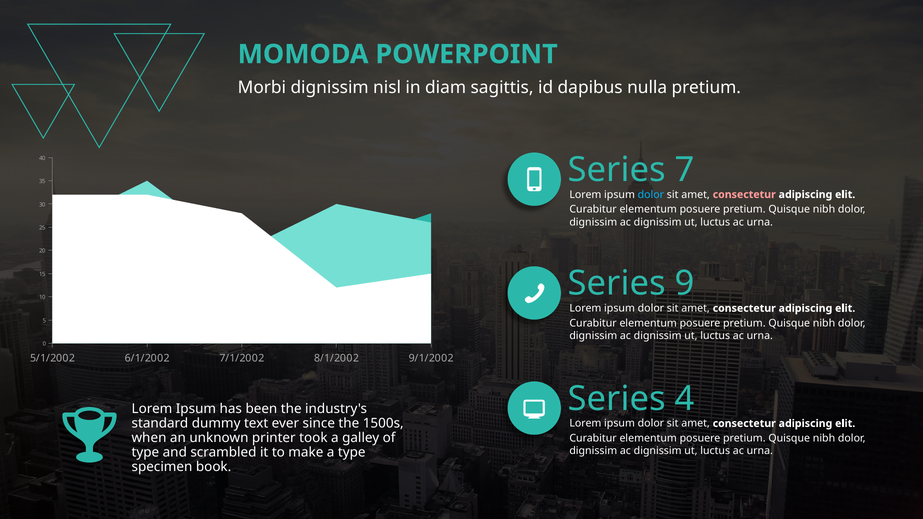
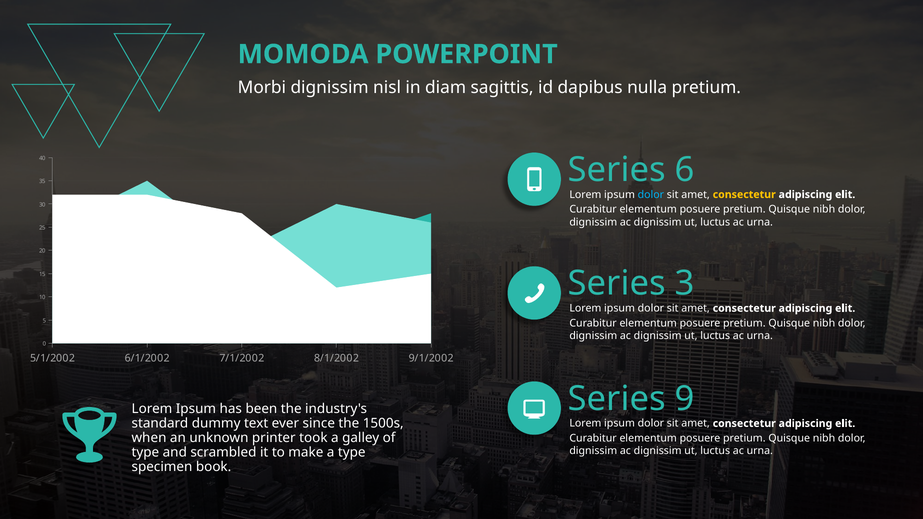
7: 7 -> 6 (685, 170)
consectetur colour: pink -> yellow (744, 195)
9: 9 -> 3 (685, 284)
4: 4 -> 9 (685, 399)
